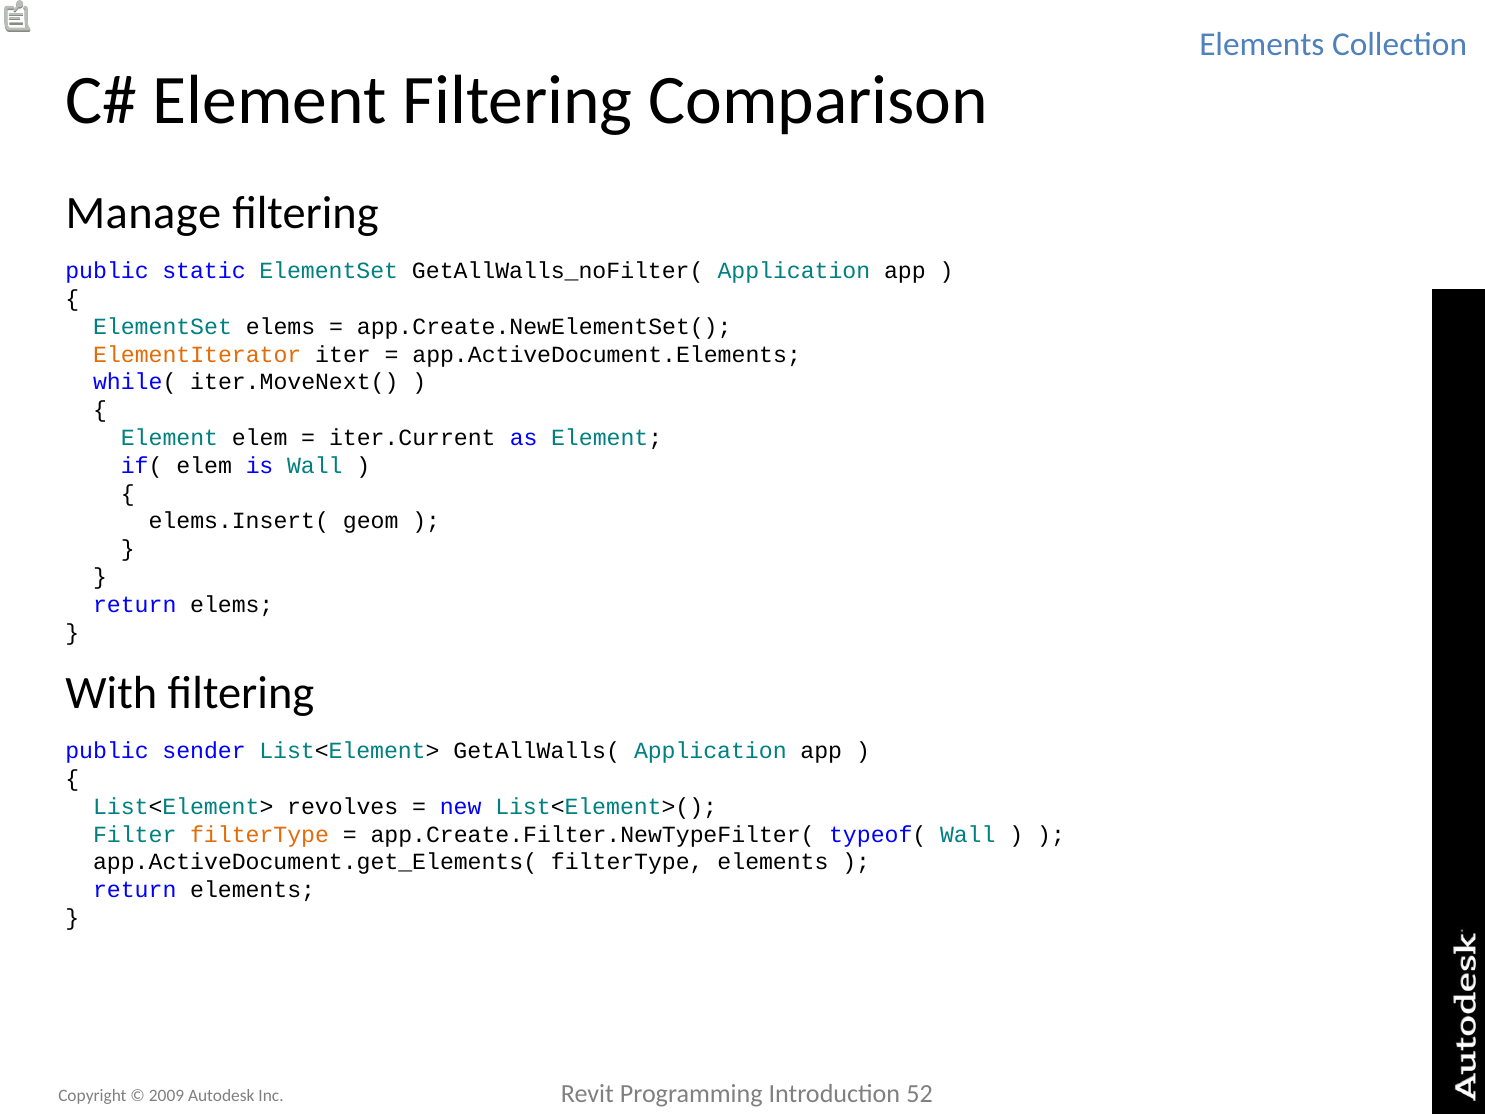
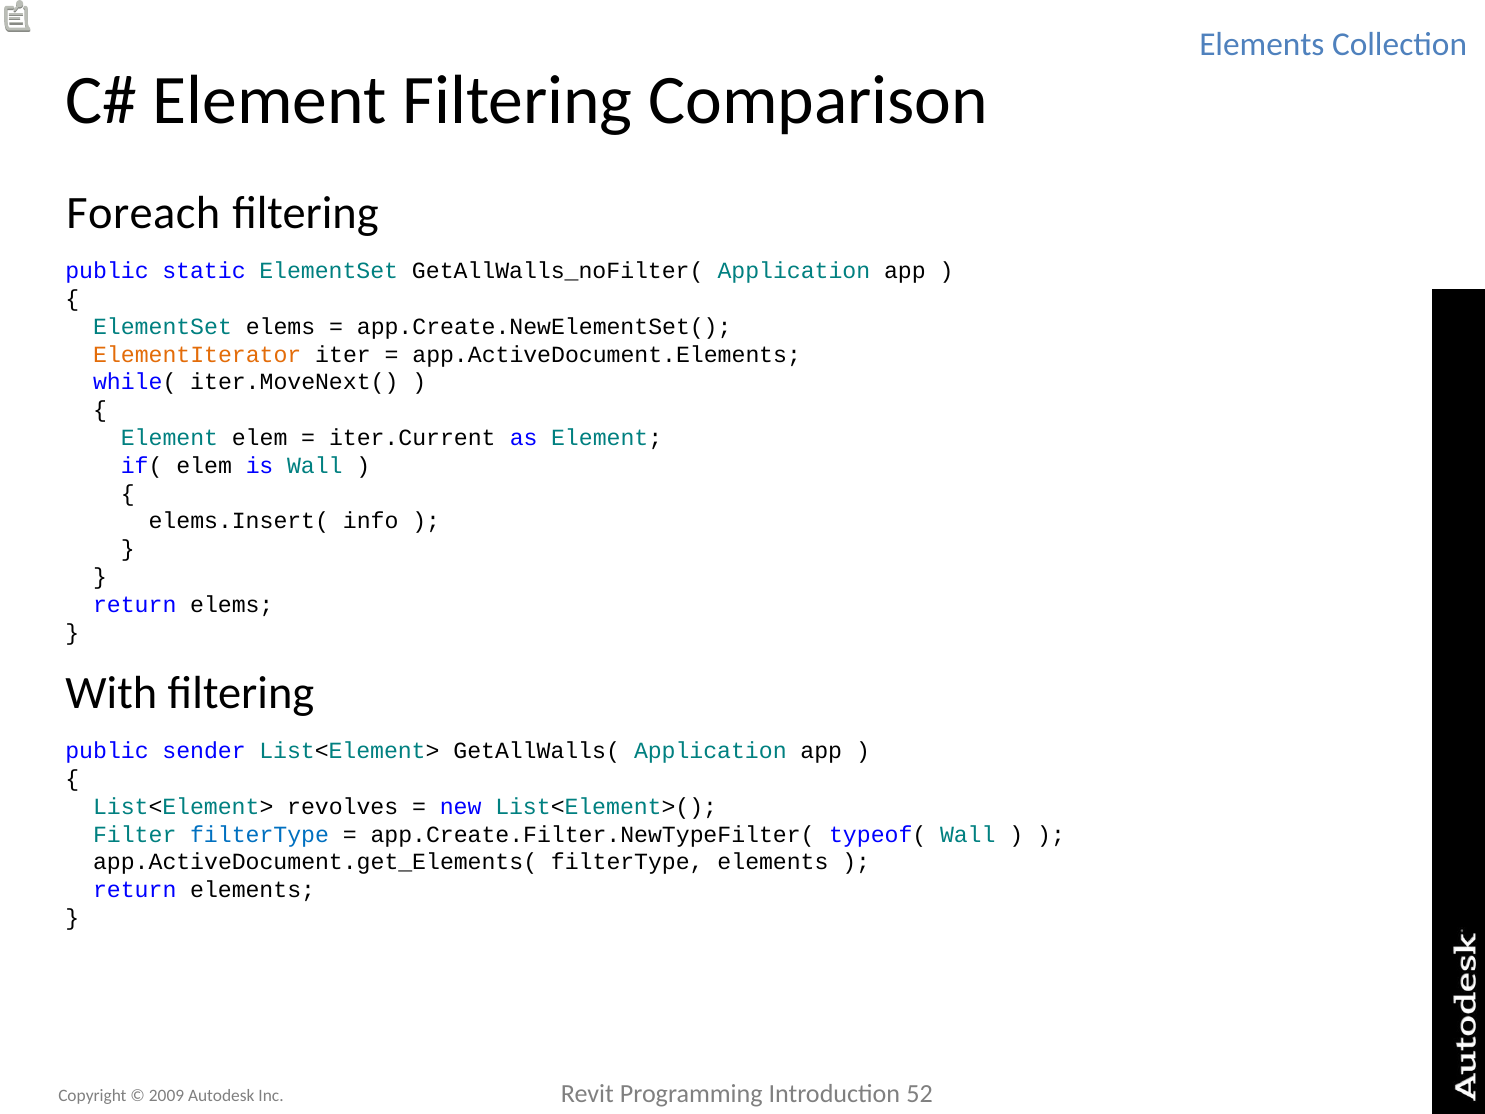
Manage: Manage -> Foreach (143, 213)
geom: geom -> info (371, 521)
filterType colour: orange -> blue (260, 835)
